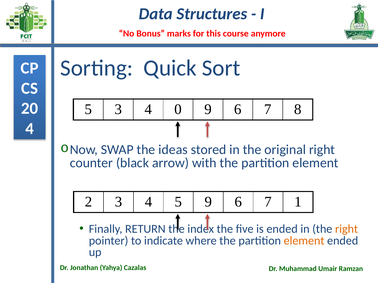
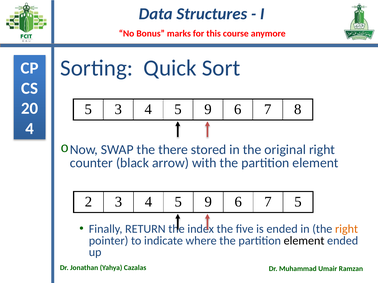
5 3 4 0: 0 -> 5 (178, 109)
ideas: ideas -> there (173, 150)
7 1: 1 -> 5 (298, 202)
element colour: orange -> black (304, 241)
